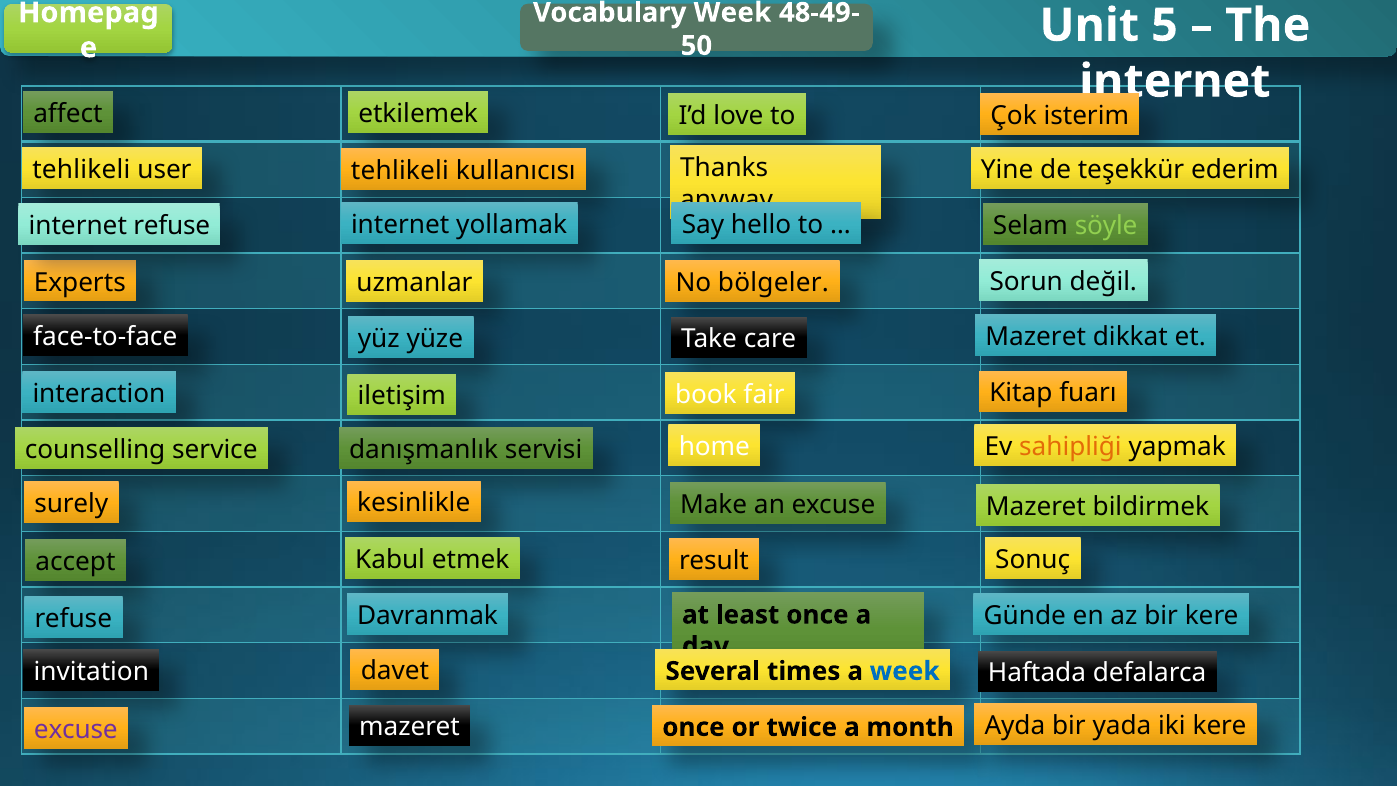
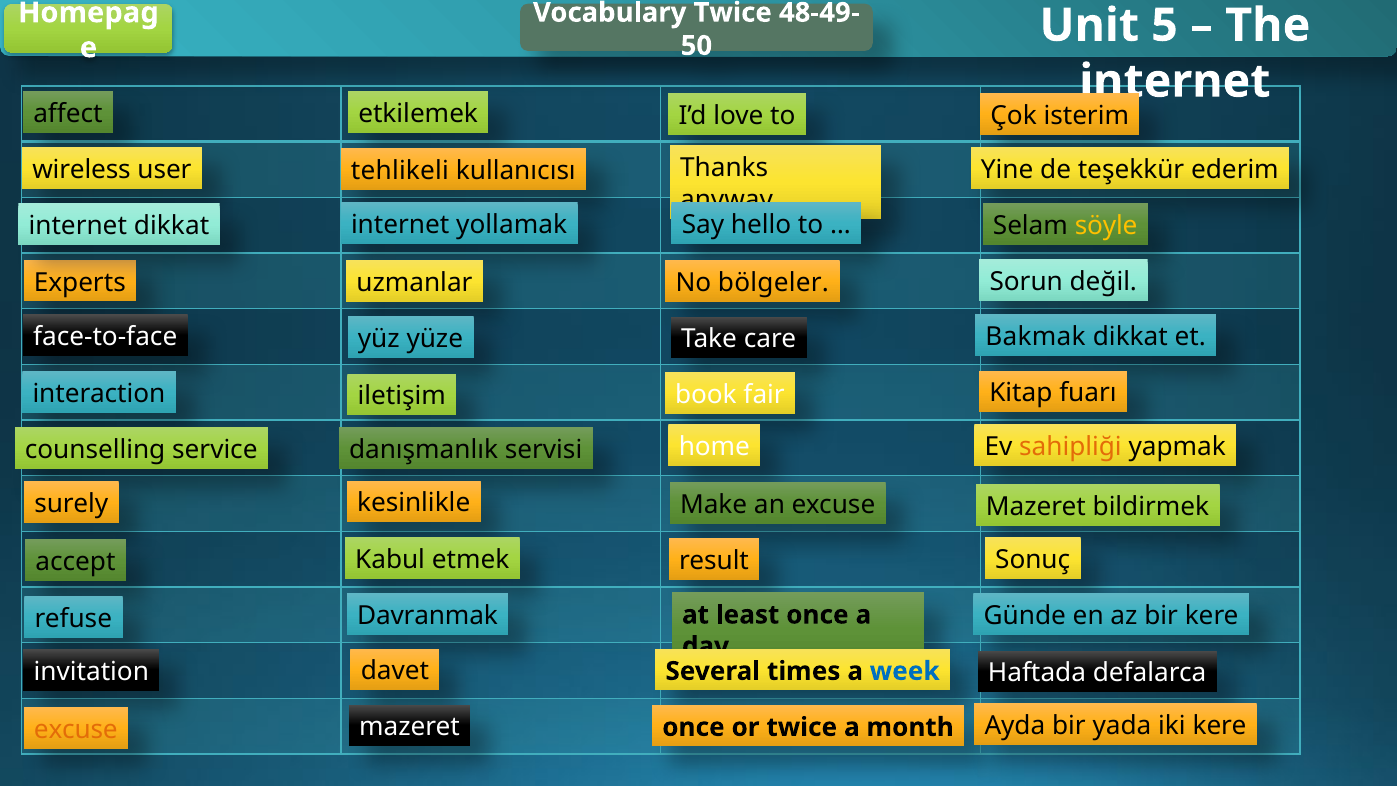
Vocabulary Week: Week -> Twice (733, 13)
tehlikeli: tehlikeli -> wireless (81, 170)
internet refuse: refuse -> dikkat (172, 226)
söyle colour: light green -> yellow (1106, 226)
Mazeret: Mazeret -> Bakmak (1036, 337)
excuse colour: purple -> orange (76, 729)
